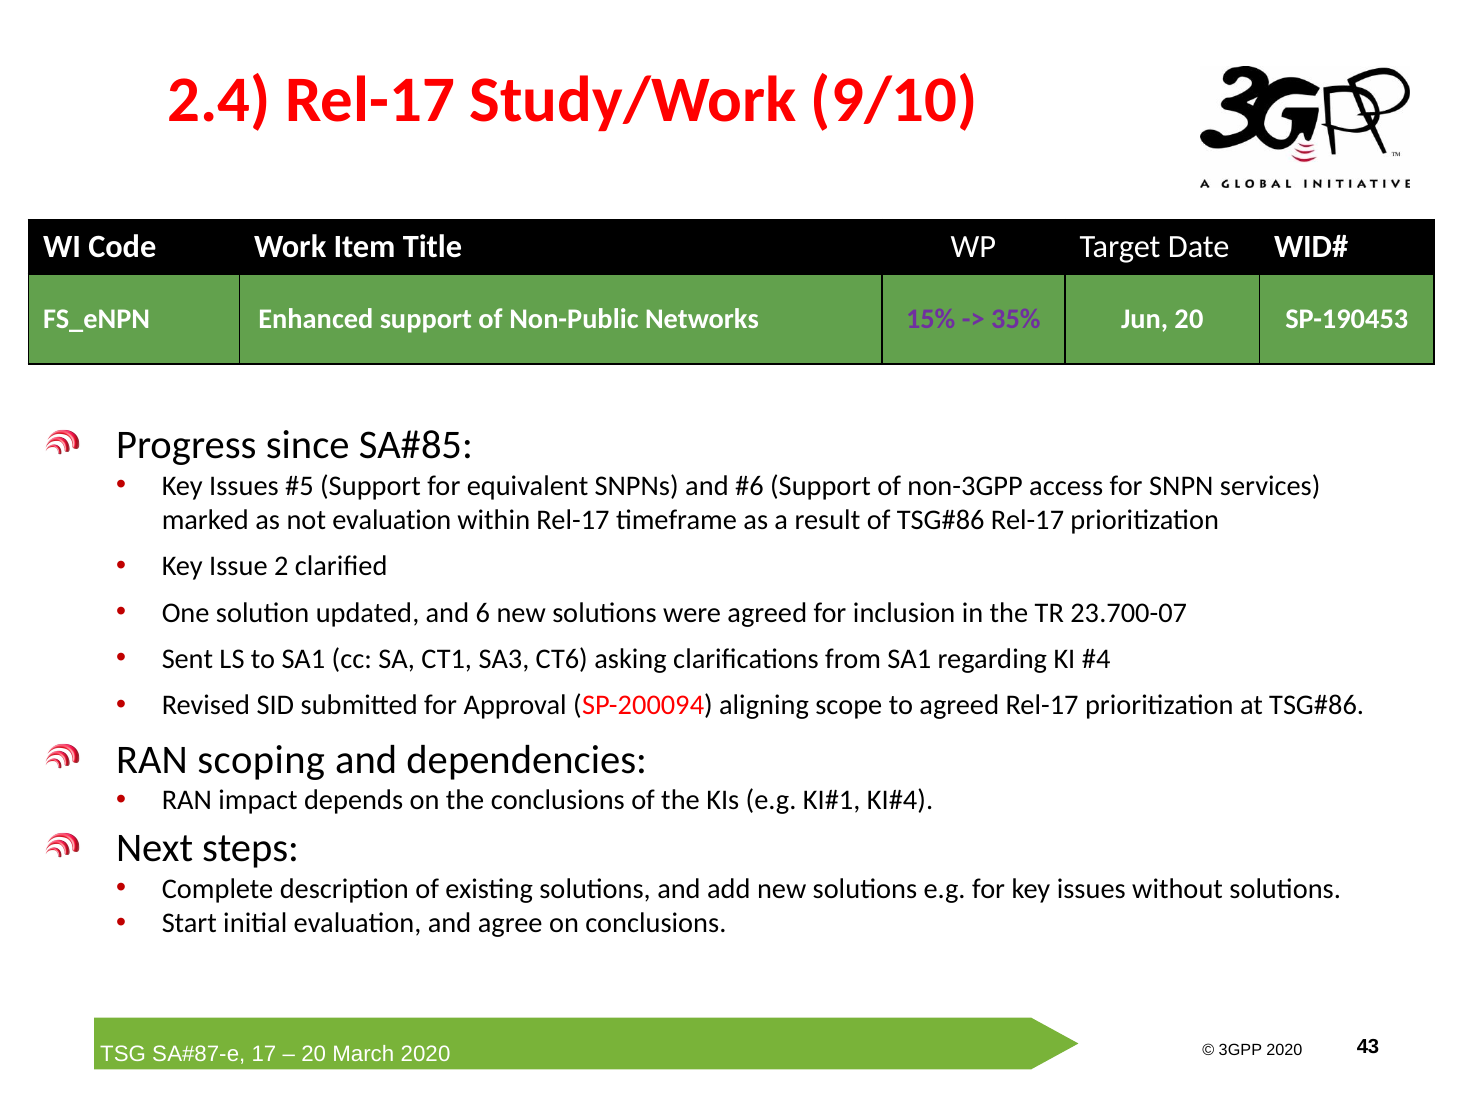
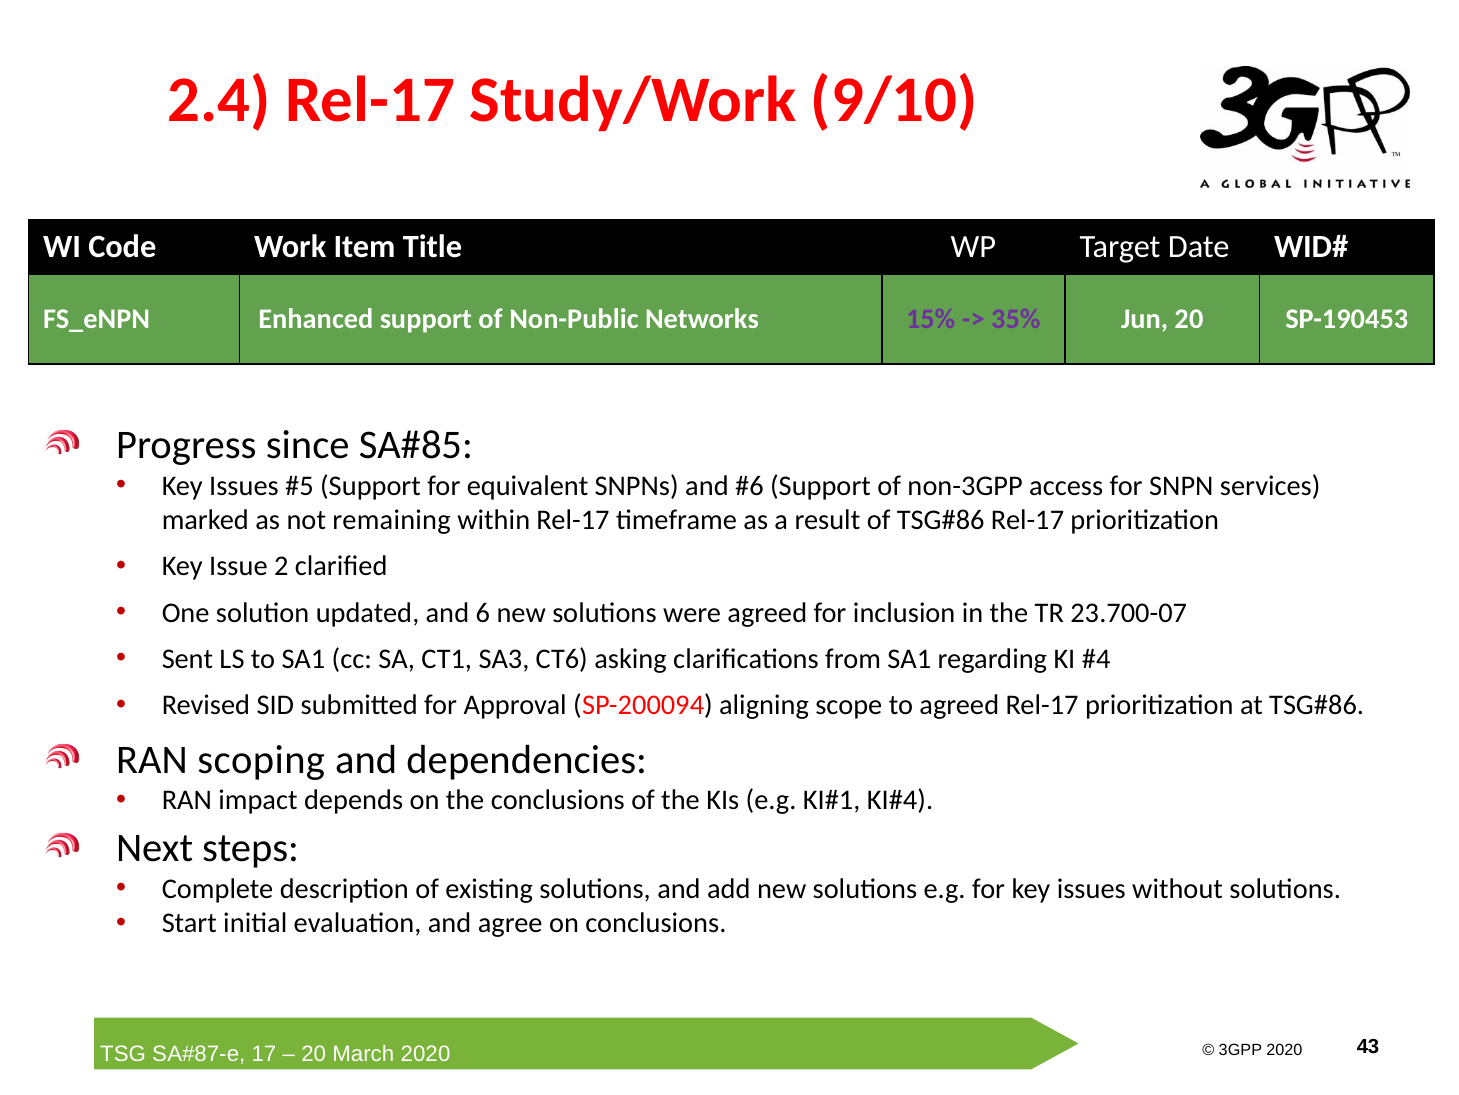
not evaluation: evaluation -> remaining (392, 520)
